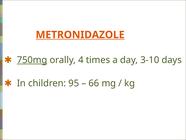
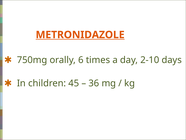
750mg underline: present -> none (32, 60)
4: 4 -> 6 (81, 60)
3-10: 3-10 -> 2-10 (150, 60)
95: 95 -> 45 (74, 83)
66: 66 -> 36 (94, 83)
